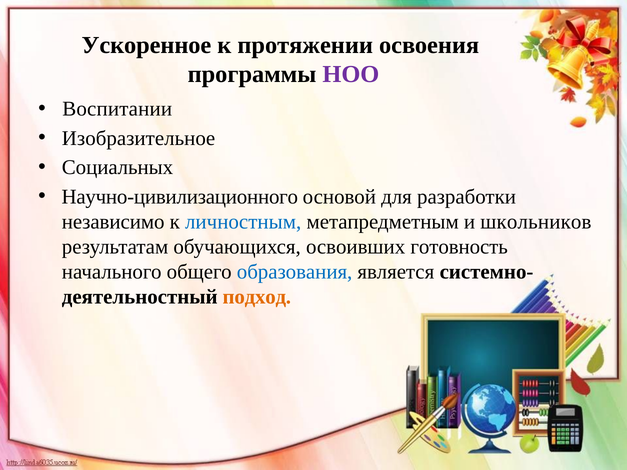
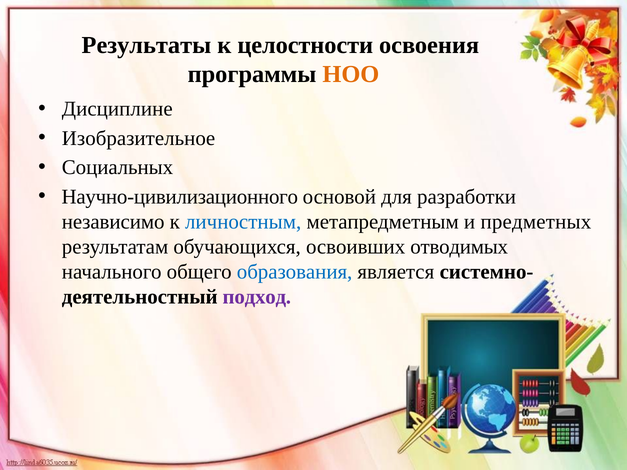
Ускоренное: Ускоренное -> Результаты (146, 45)
протяжении: протяжении -> целостности (305, 45)
НОО colour: purple -> orange (351, 74)
Воспитании: Воспитании -> Дисциплине (117, 109)
школьников: школьников -> предметных (536, 222)
готовность: готовность -> отводимых (459, 247)
подход colour: orange -> purple (257, 297)
